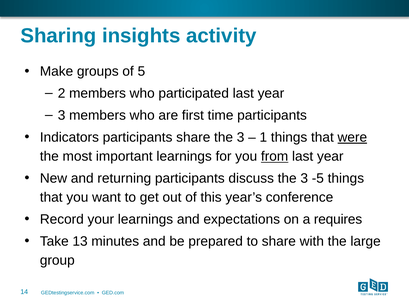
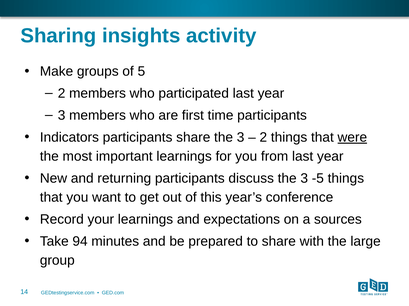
1: 1 -> 2 (263, 138)
from underline: present -> none (275, 157)
requires: requires -> sources (338, 220)
13: 13 -> 94 (80, 242)
